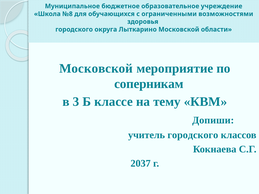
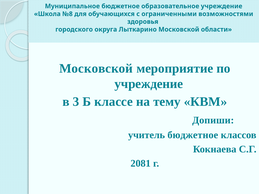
соперникам: соперникам -> учреждение (149, 84)
учитель городского: городского -> бюджетное (193, 135)
2037: 2037 -> 2081 (141, 164)
